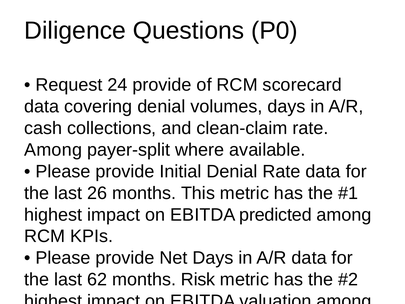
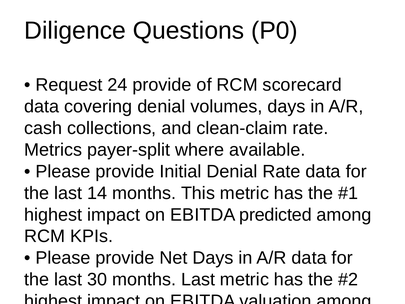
Among: Among -> Metrics (53, 150)
26: 26 -> 14 (97, 193)
62: 62 -> 30 (97, 279)
months Risk: Risk -> Last (198, 279)
